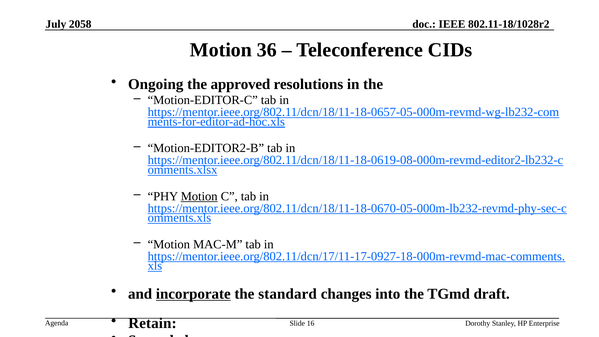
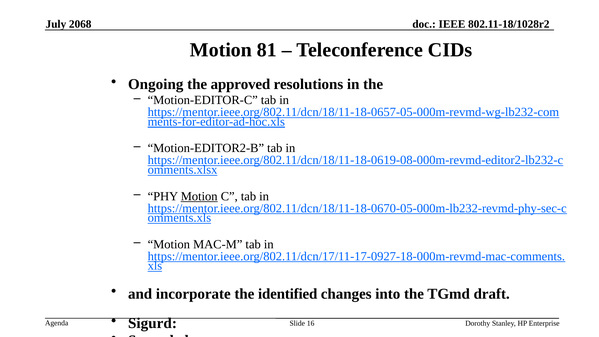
2058: 2058 -> 2068 (80, 24)
36: 36 -> 81 (267, 50)
incorporate underline: present -> none (193, 294)
standard: standard -> identified (288, 294)
Retain: Retain -> Sigurd (152, 323)
